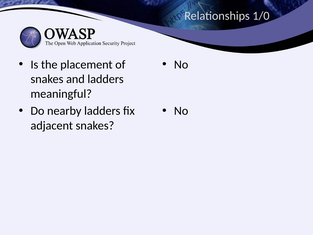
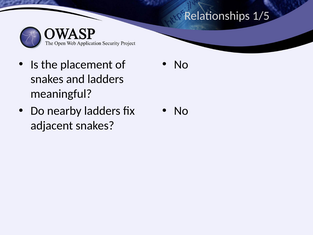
1/0: 1/0 -> 1/5 (261, 16)
